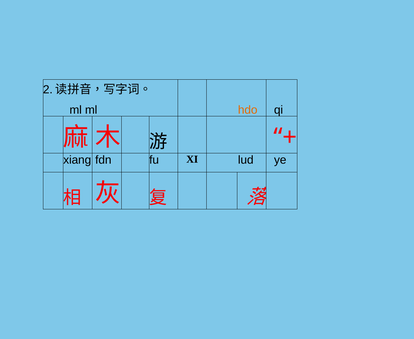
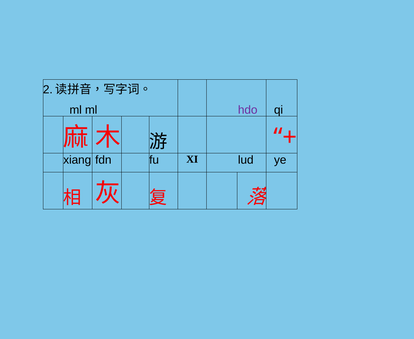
hdo colour: orange -> purple (248, 110)
